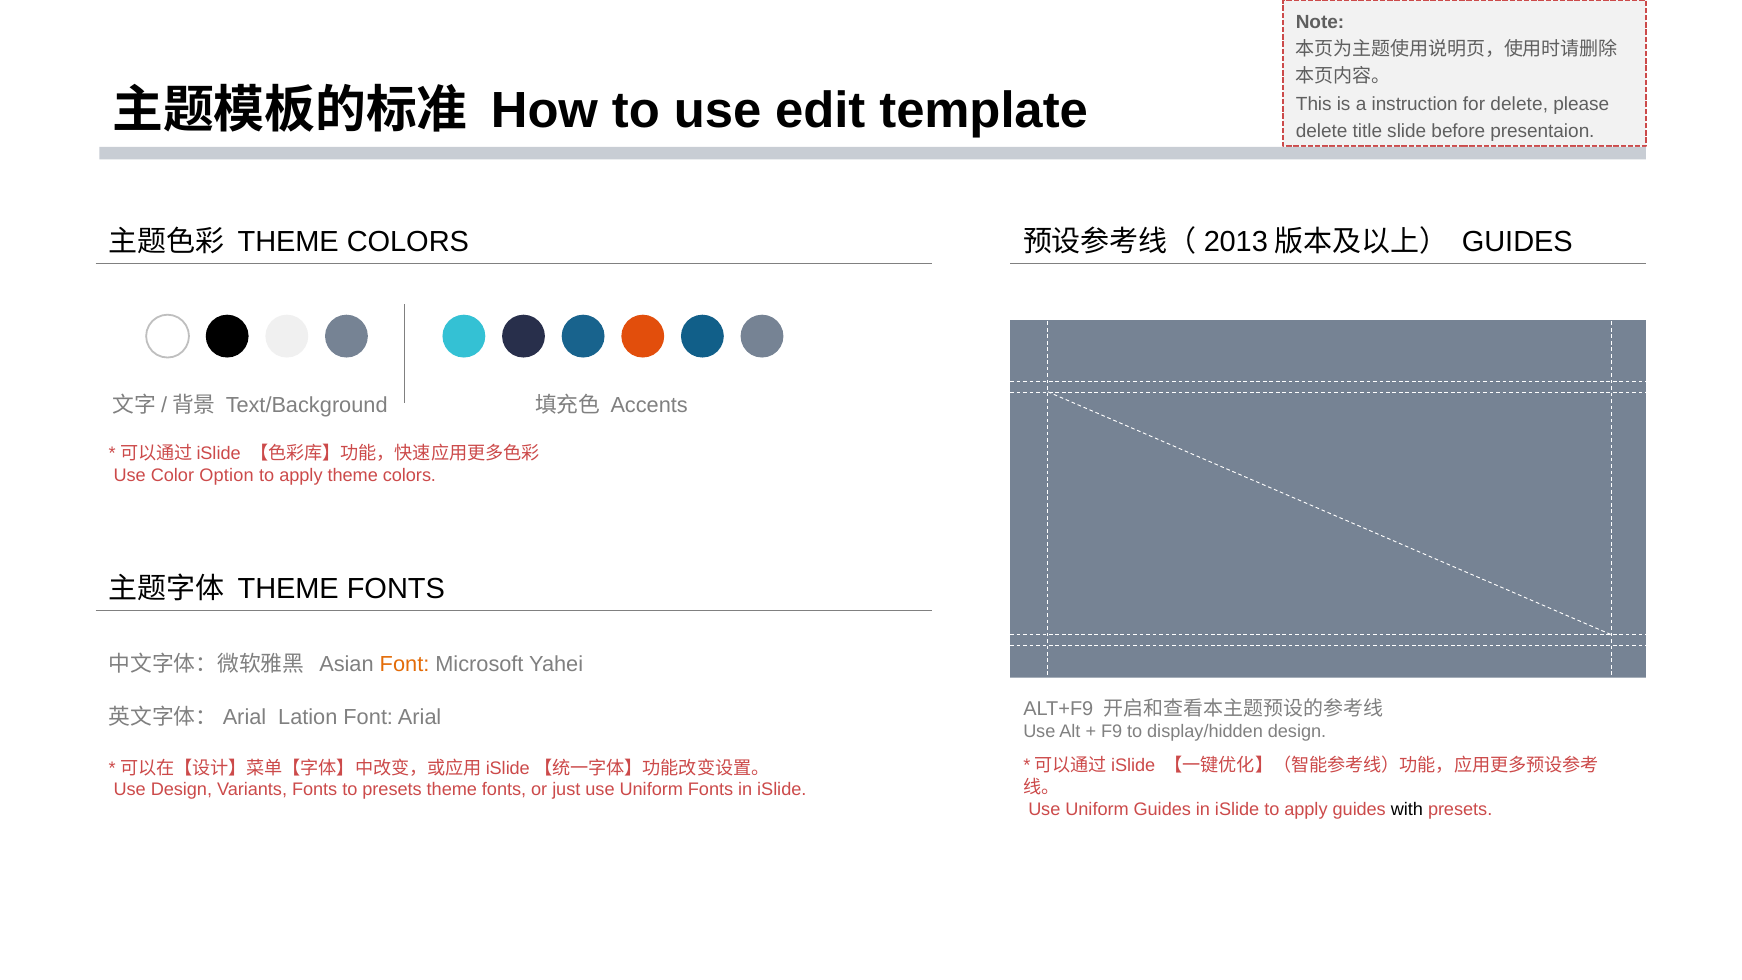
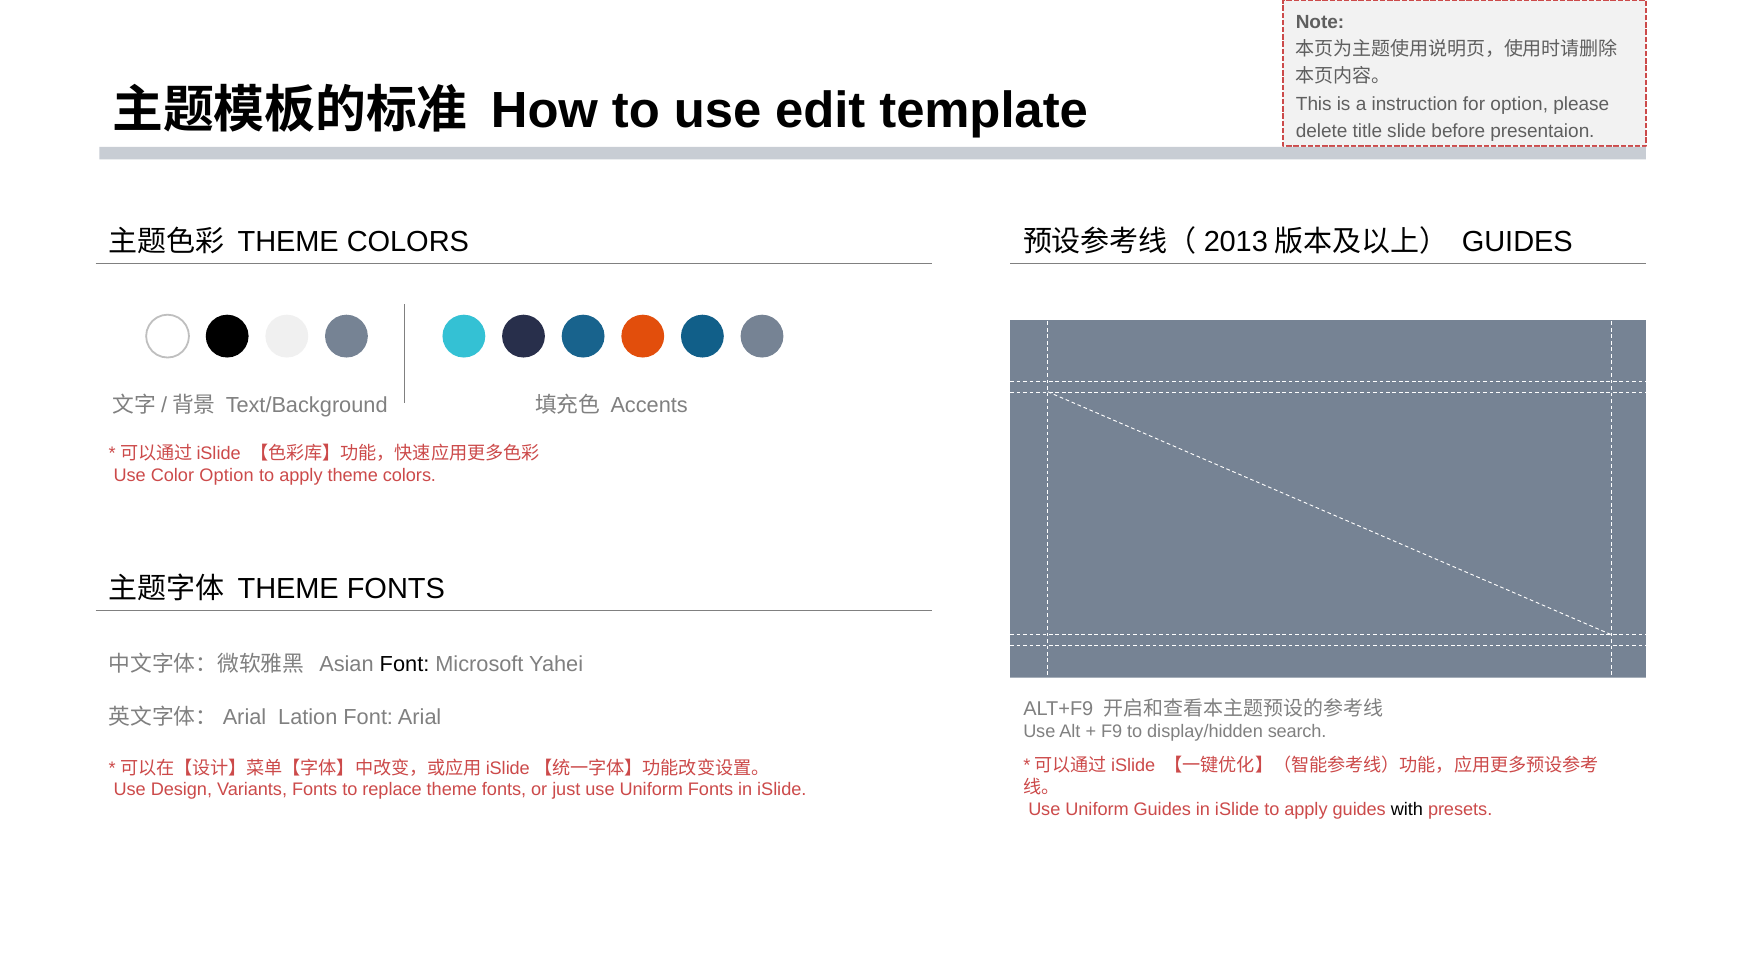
for delete: delete -> option (1519, 104)
Font colour: orange -> black (405, 665)
display/hidden design: design -> search (1297, 732)
to presets: presets -> replace (392, 790)
